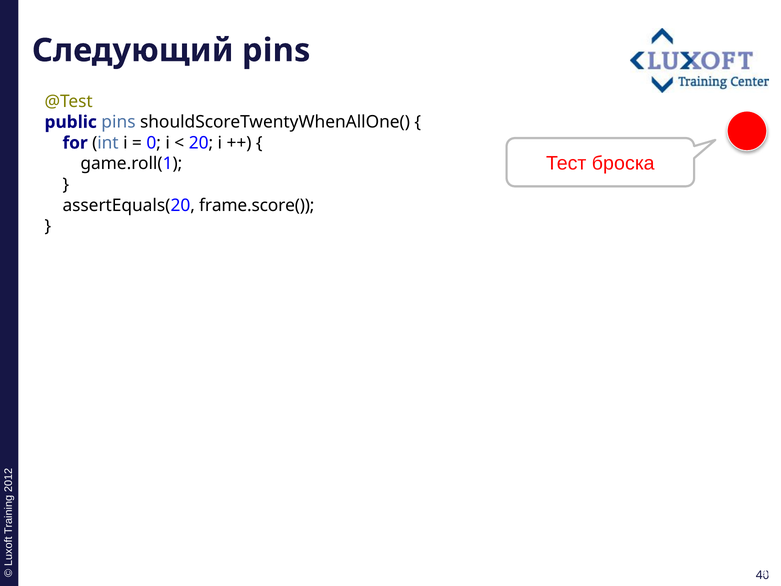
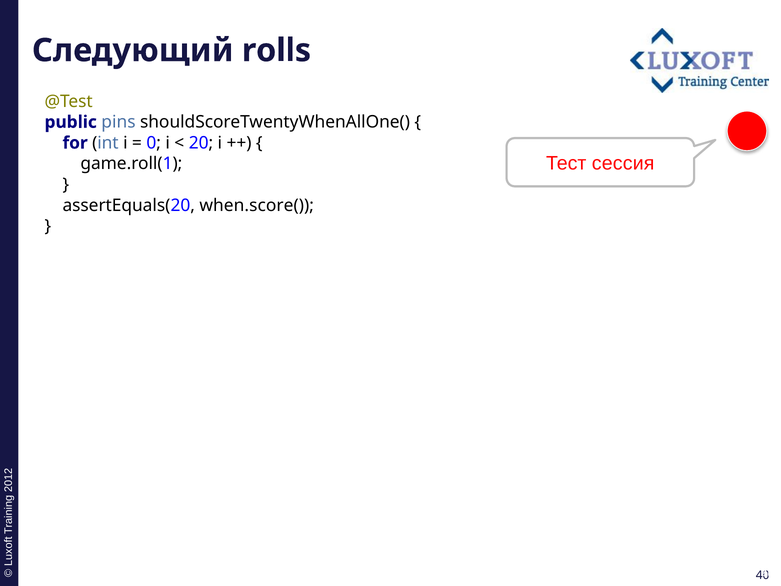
Следующий pins: pins -> rolls (276, 50)
броска: броска -> сессия (623, 163)
frame.score(: frame.score( -> when.score( (257, 205)
